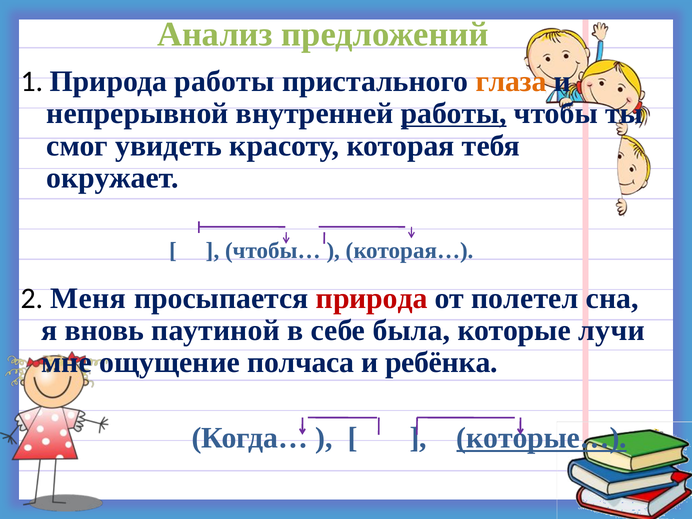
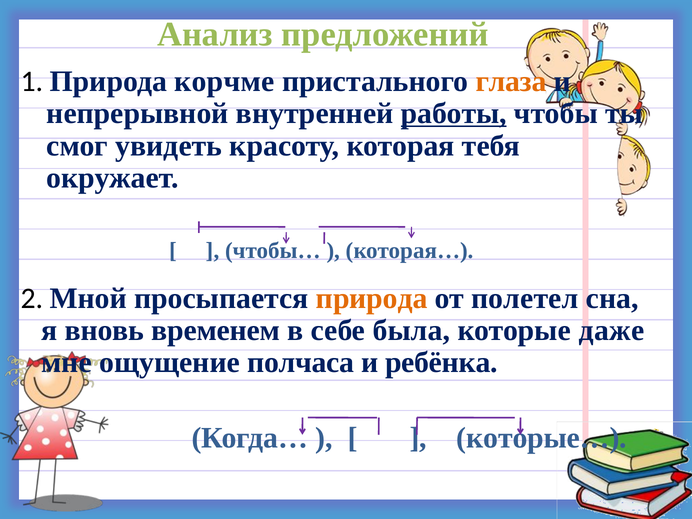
Природа работы: работы -> корчме (224, 81)
Меня: Меня -> Мной (88, 298)
природа colour: red -> orange (372, 298)
паутиной: паутиной -> временем (216, 330)
лучи: лучи -> даже (612, 330)
которые… underline: present -> none (542, 438)
